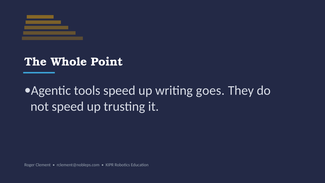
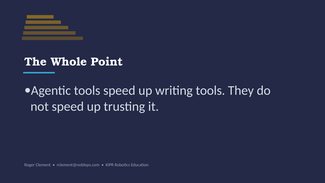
writing goes: goes -> tools (210, 90)
